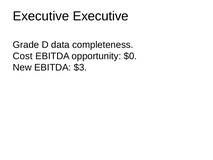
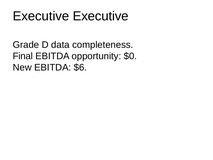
Cost: Cost -> Final (23, 56)
$3: $3 -> $6 (80, 67)
